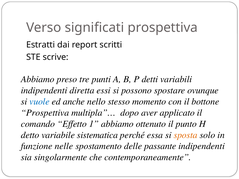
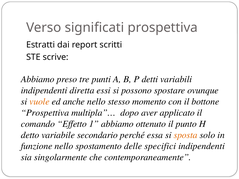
vuole colour: blue -> orange (39, 102)
sistematica: sistematica -> secondario (97, 135)
funzione nelle: nelle -> nello (64, 146)
passante: passante -> specifici (160, 146)
